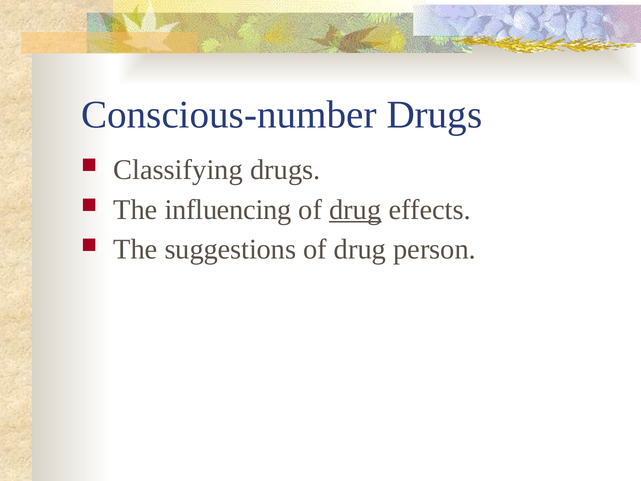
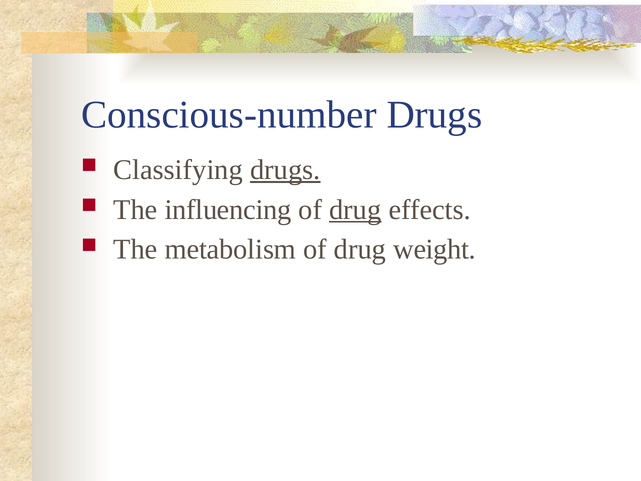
drugs underline: none -> present (285, 170)
suggestions: suggestions -> metabolism (230, 249)
person: person -> weight (435, 249)
